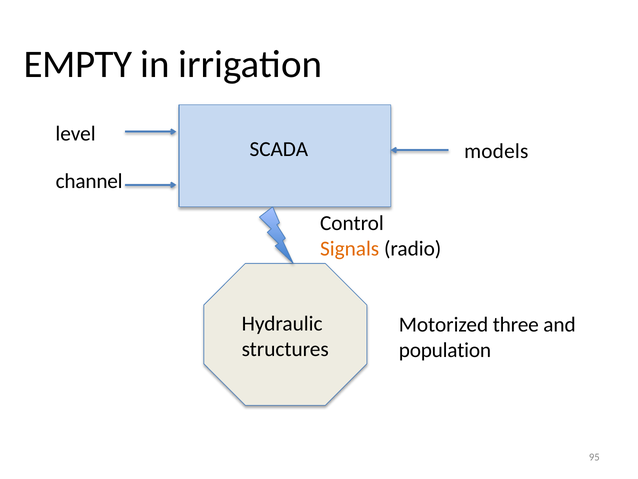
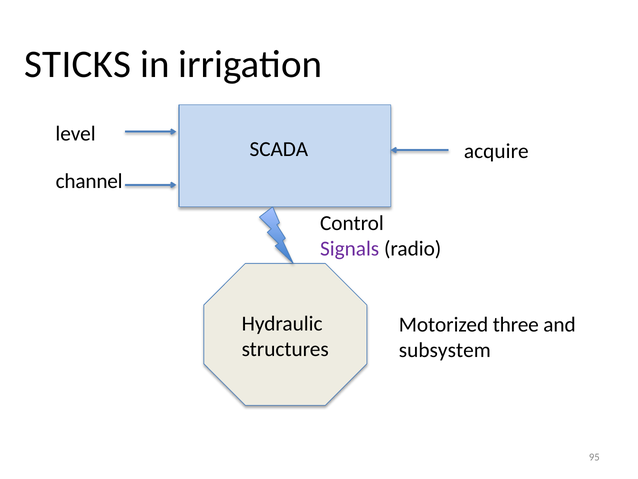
EMPTY: EMPTY -> STICKS (78, 64)
models: models -> acquire (496, 151)
Signals colour: orange -> purple (350, 249)
population: population -> subsystem (445, 350)
